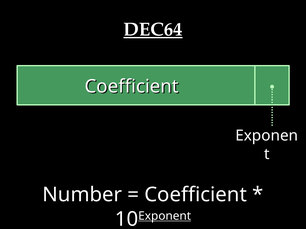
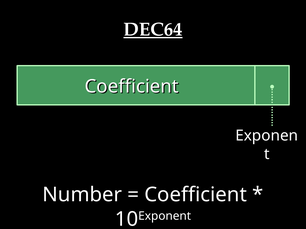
Exponent underline: present -> none (165, 216)
